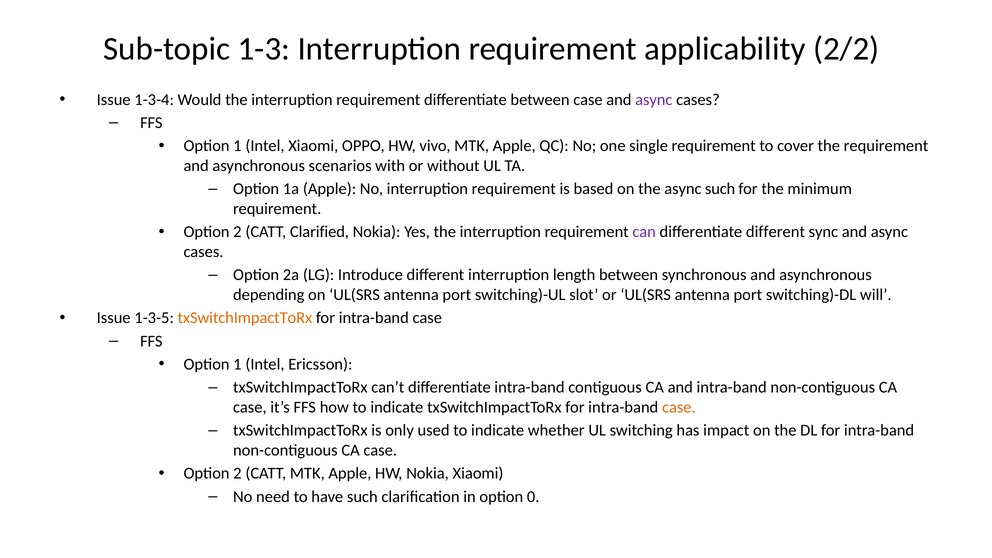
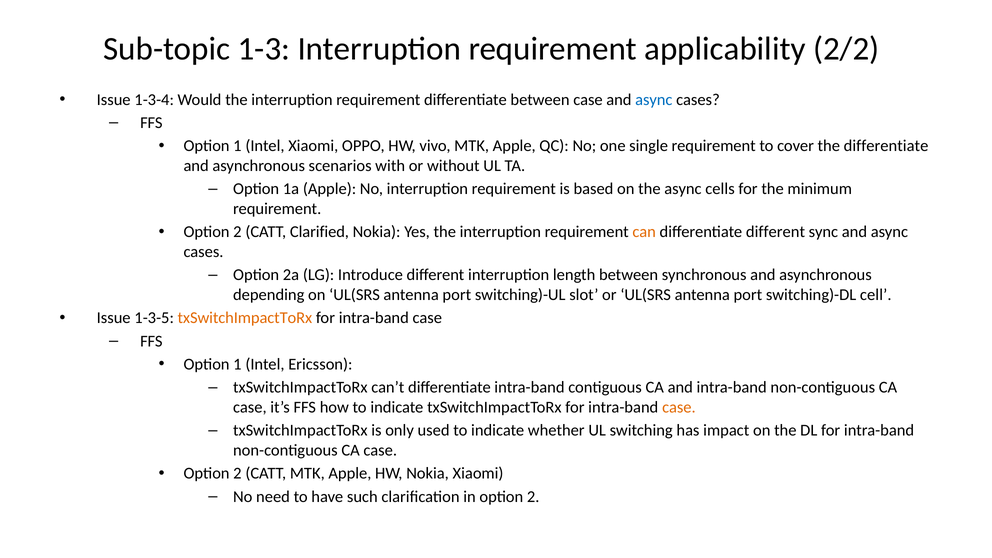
async colour: purple -> blue (654, 100)
the requirement: requirement -> differentiate (886, 146)
async such: such -> cells (720, 189)
can colour: purple -> orange (644, 232)
will: will -> cell (876, 295)
in option 0: 0 -> 2 (533, 497)
